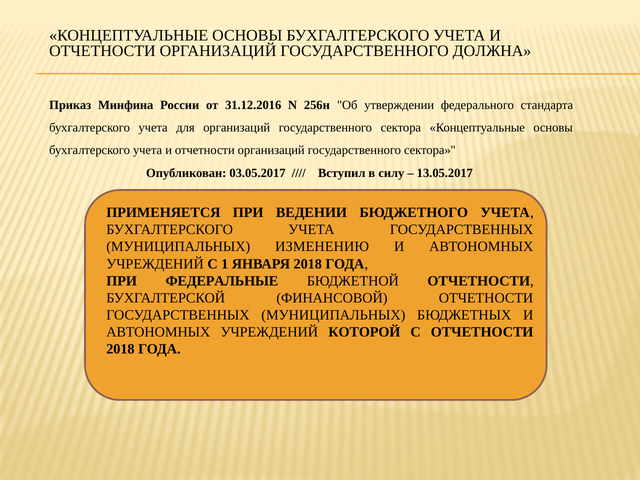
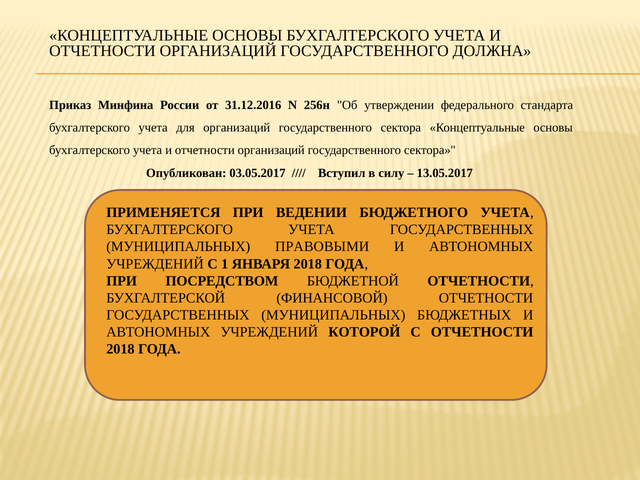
ИЗМЕНЕНИЮ: ИЗМЕНЕНИЮ -> ПРАВОВЫМИ (322, 247)
ФЕДЕРАЛЬНЫЕ: ФЕДЕРАЛЬНЫЕ -> ПОСРЕДСТВОМ (222, 281)
